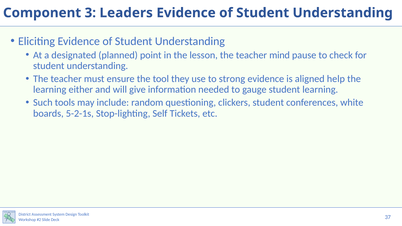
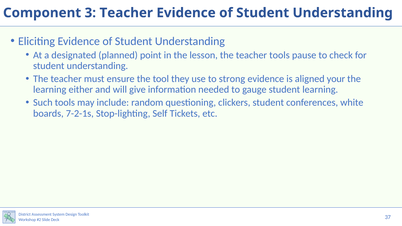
3 Leaders: Leaders -> Teacher (126, 13)
teacher mind: mind -> tools (279, 55)
help: help -> your (336, 79)
5-2-1s: 5-2-1s -> 7-2-1s (80, 114)
